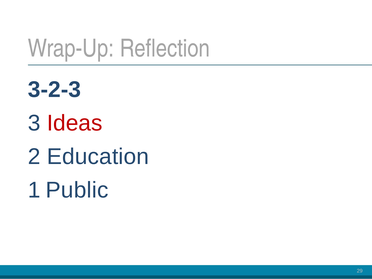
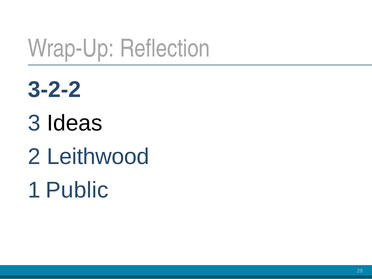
3-2-3: 3-2-3 -> 3-2-2 (54, 90)
Ideas colour: red -> black (75, 123)
Education: Education -> Leithwood (98, 157)
